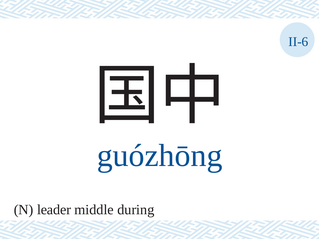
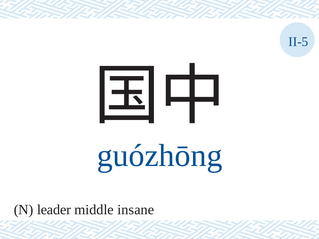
II-6: II-6 -> II-5 (298, 42)
during: during -> insane (136, 210)
